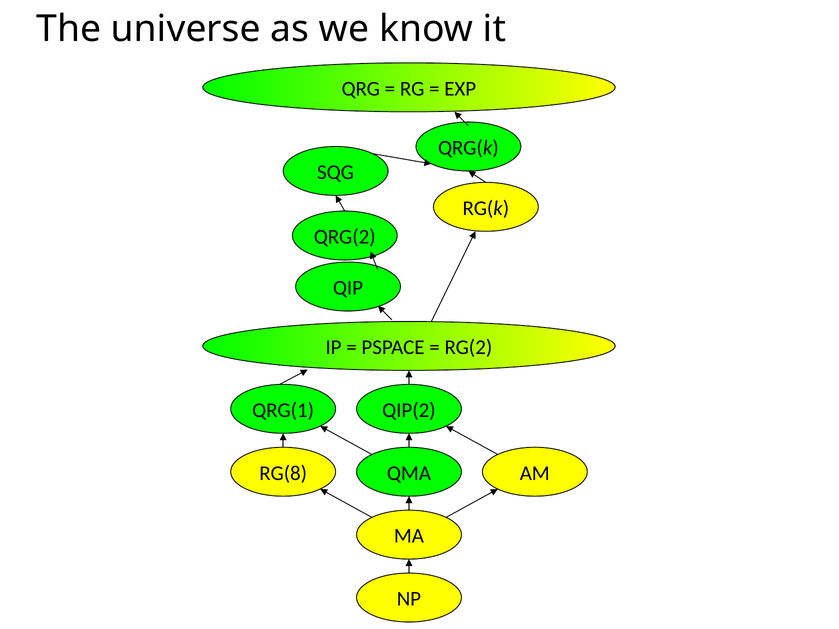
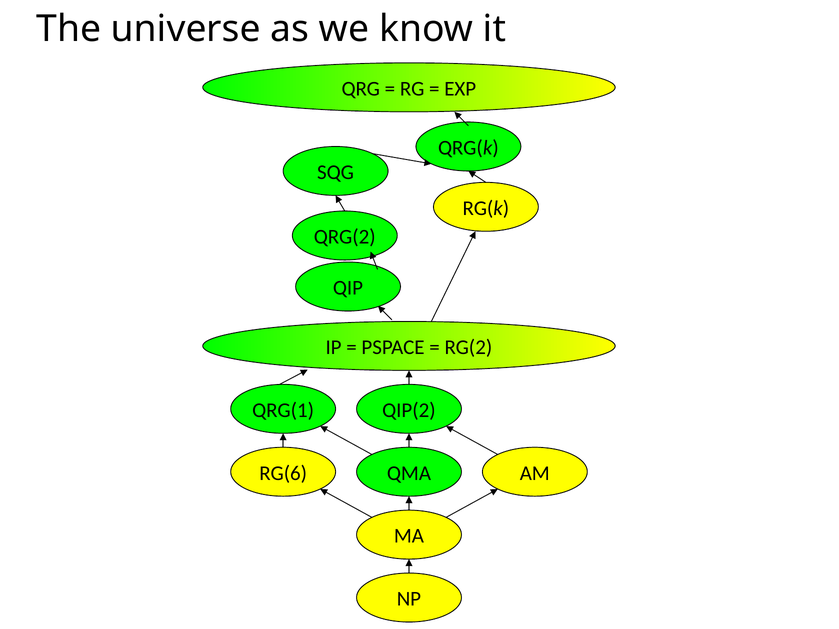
RG(8: RG(8 -> RG(6 (283, 473)
